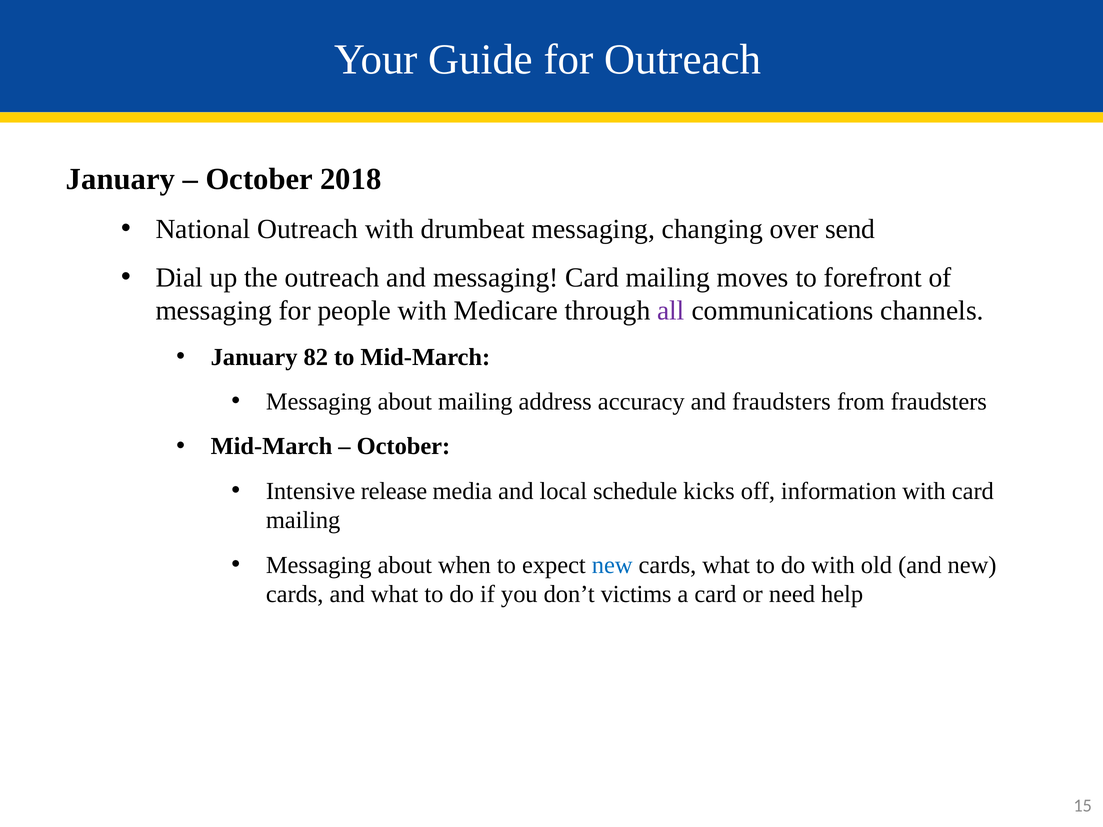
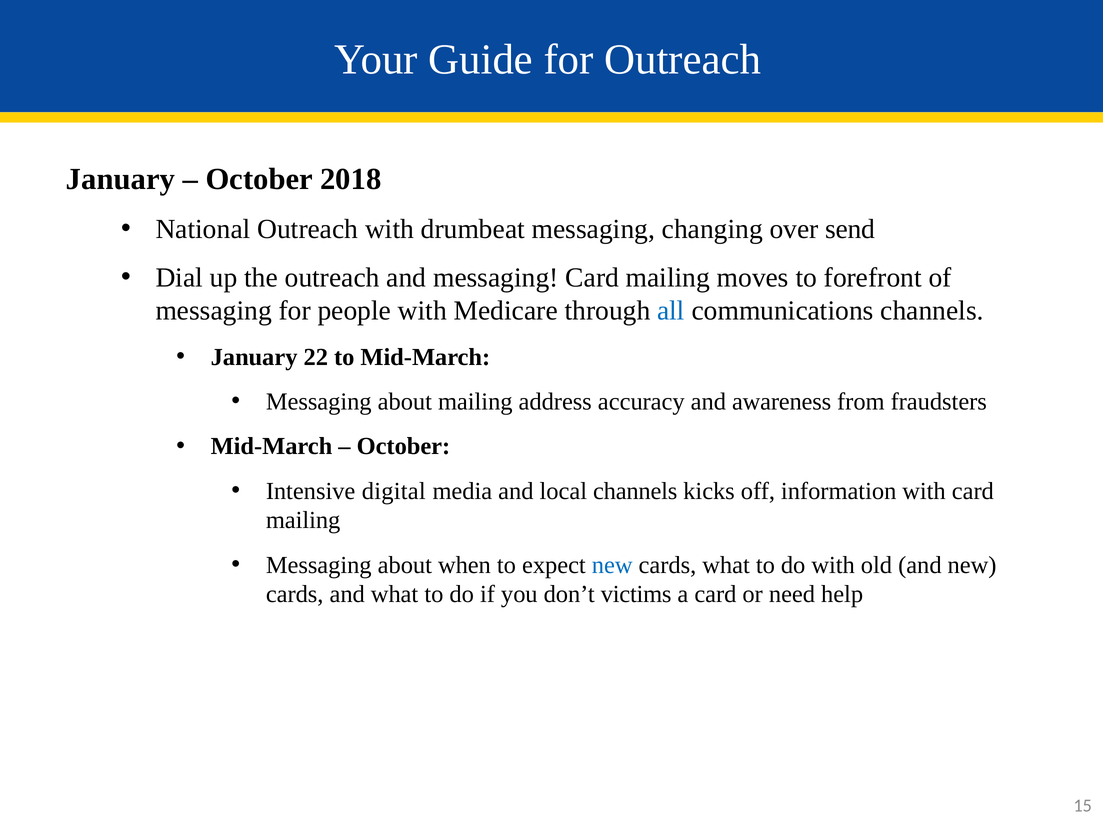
all colour: purple -> blue (671, 311)
82: 82 -> 22 (316, 357)
and fraudsters: fraudsters -> awareness (782, 402)
release: release -> digital (394, 491)
local schedule: schedule -> channels (635, 491)
